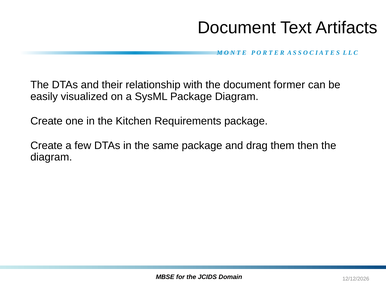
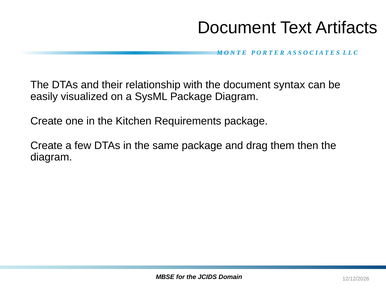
former: former -> syntax (289, 85)
